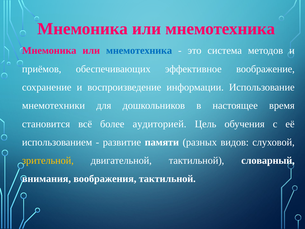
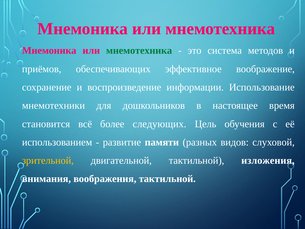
мнемотехника colour: blue -> green (139, 51)
аудиторией: аудиторией -> следующих (160, 124)
словарный: словарный -> изложения (268, 160)
